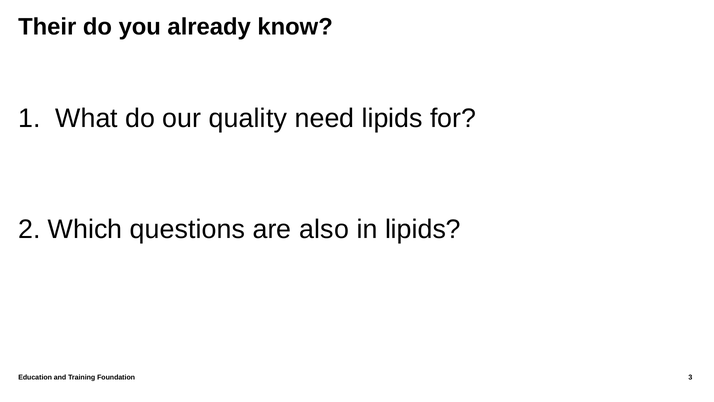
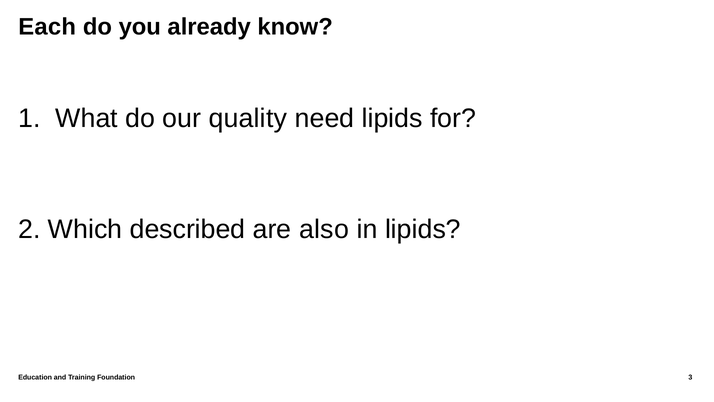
Their: Their -> Each (47, 27)
questions: questions -> described (188, 229)
